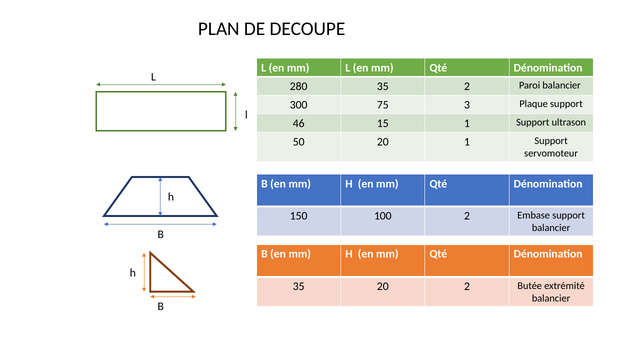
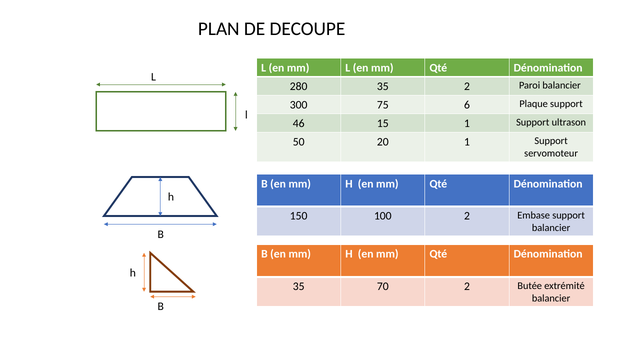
3: 3 -> 6 (467, 105)
35 20: 20 -> 70 (383, 287)
